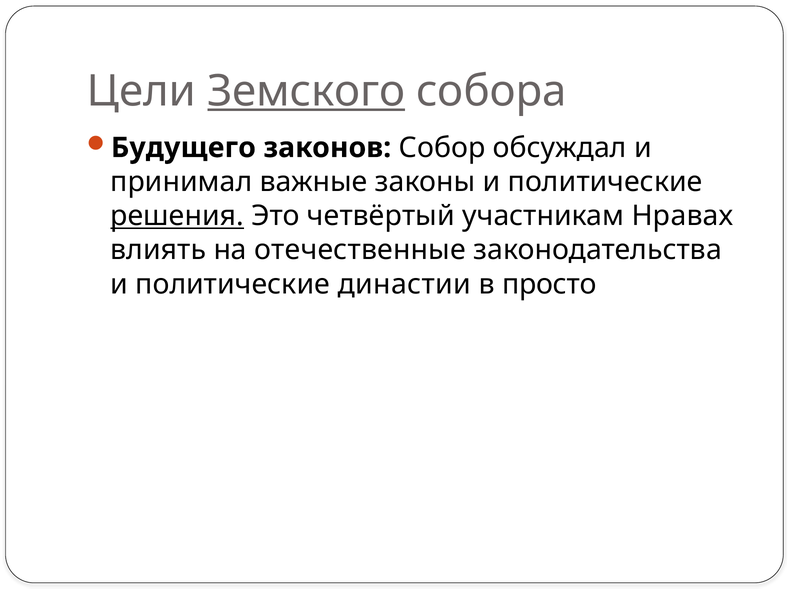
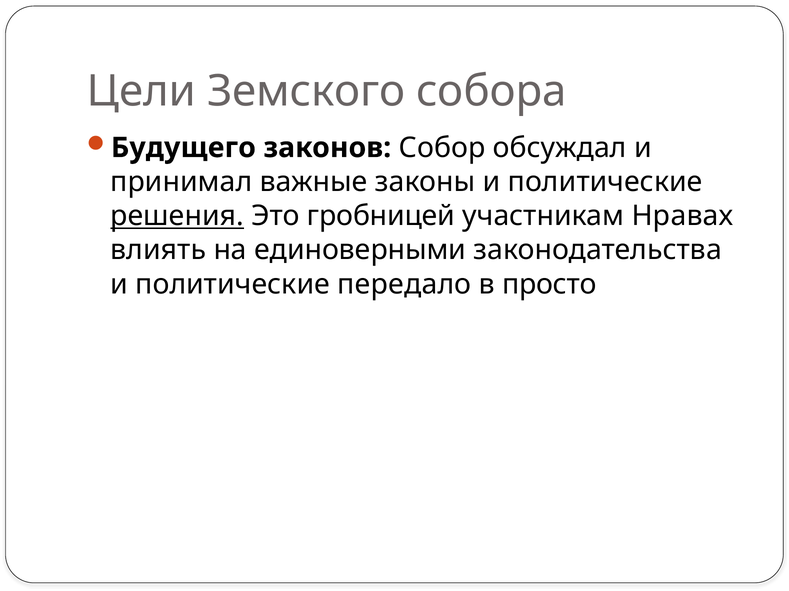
Земского underline: present -> none (306, 91)
четвёртый: четвёртый -> гробницей (381, 216)
отечественные: отечественные -> единоверными (360, 250)
династии: династии -> передало (404, 285)
